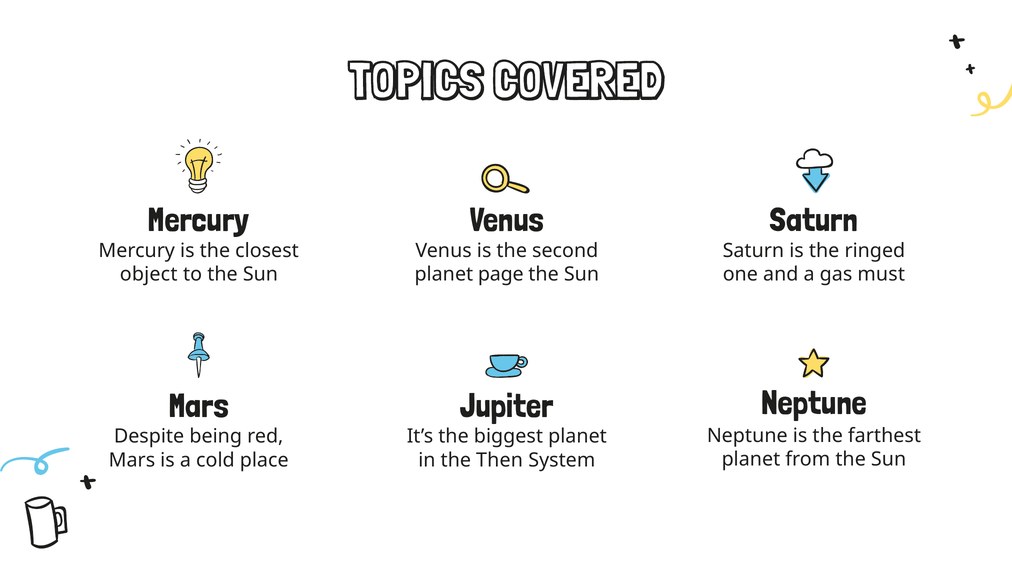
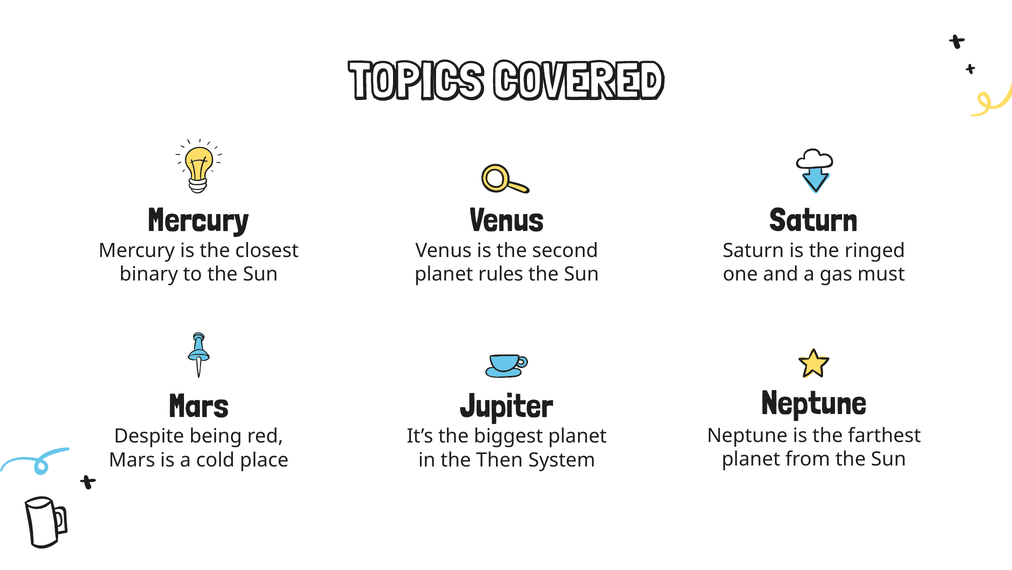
object: object -> binary (149, 274)
page: page -> rules (501, 274)
